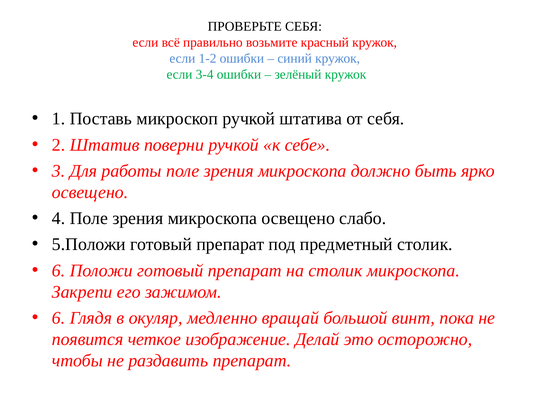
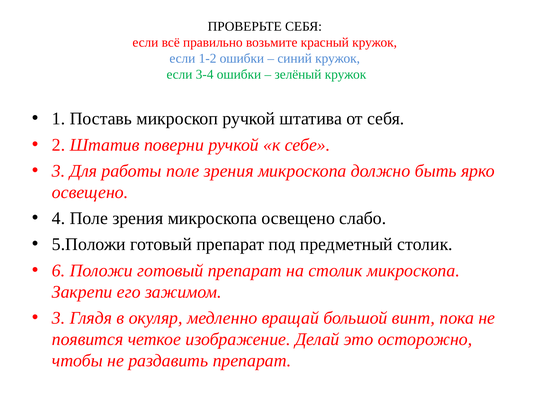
6: 6 -> 3 (59, 318)
